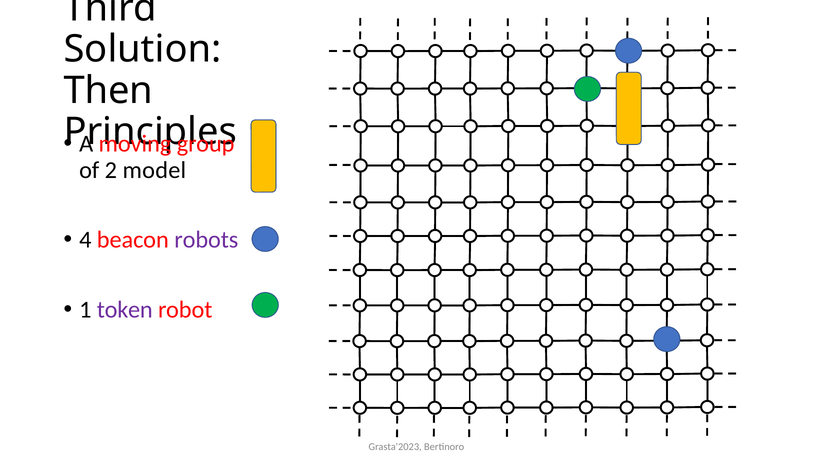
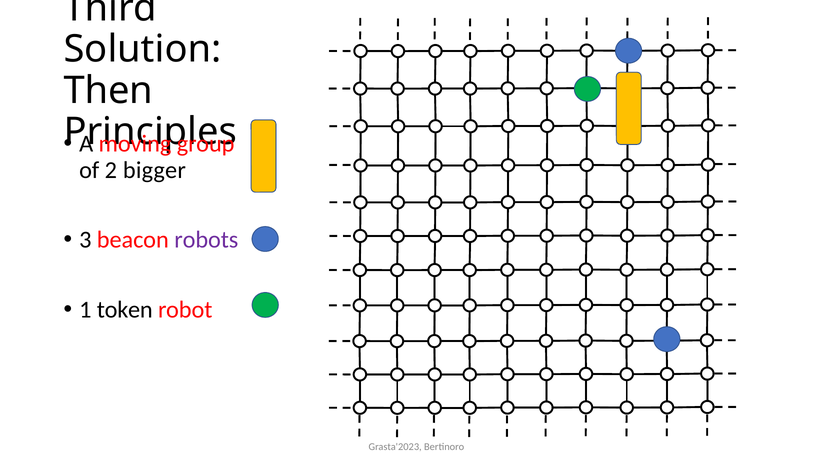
model: model -> bigger (154, 170)
4: 4 -> 3 (85, 240)
token colour: purple -> black (125, 310)
